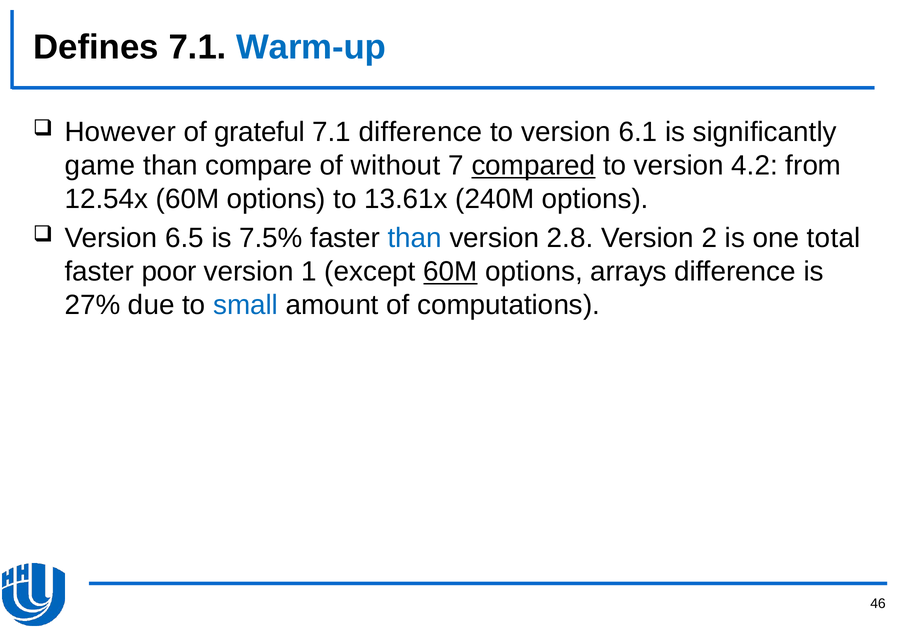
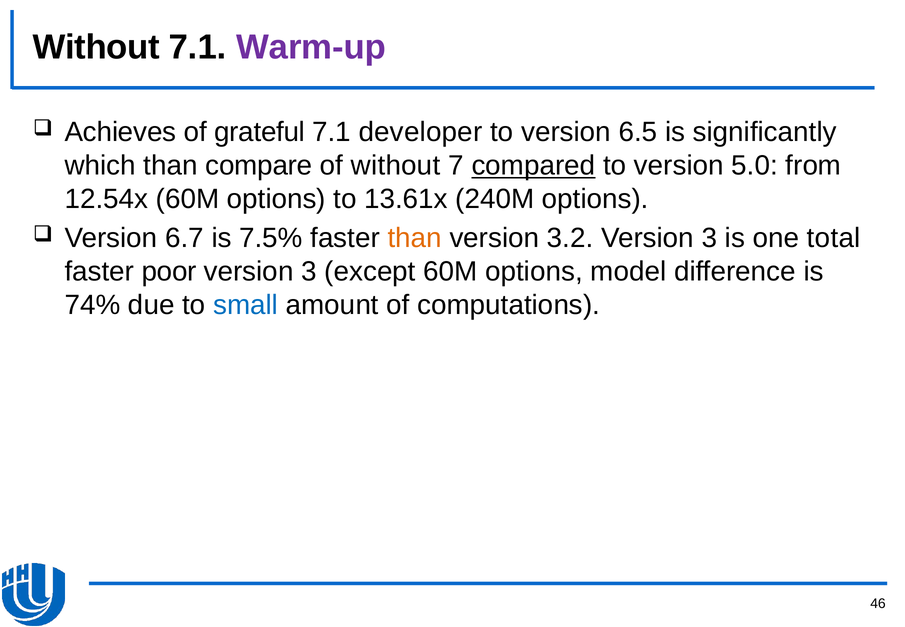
Defines: Defines -> Without (96, 47)
Warm-up colour: blue -> purple (311, 47)
However: However -> Achieves (120, 132)
7.1 difference: difference -> developer (421, 132)
6.1: 6.1 -> 6.5 (638, 132)
game: game -> which (100, 166)
4.2: 4.2 -> 5.0 (755, 166)
6.5: 6.5 -> 6.7 (184, 238)
than colour: blue -> orange (415, 238)
2.8: 2.8 -> 3.2 (570, 238)
2: 2 -> 3 (709, 238)
1: 1 -> 3 (309, 271)
60M underline: present -> none (451, 271)
arrays: arrays -> model (628, 271)
27%: 27% -> 74% (92, 305)
